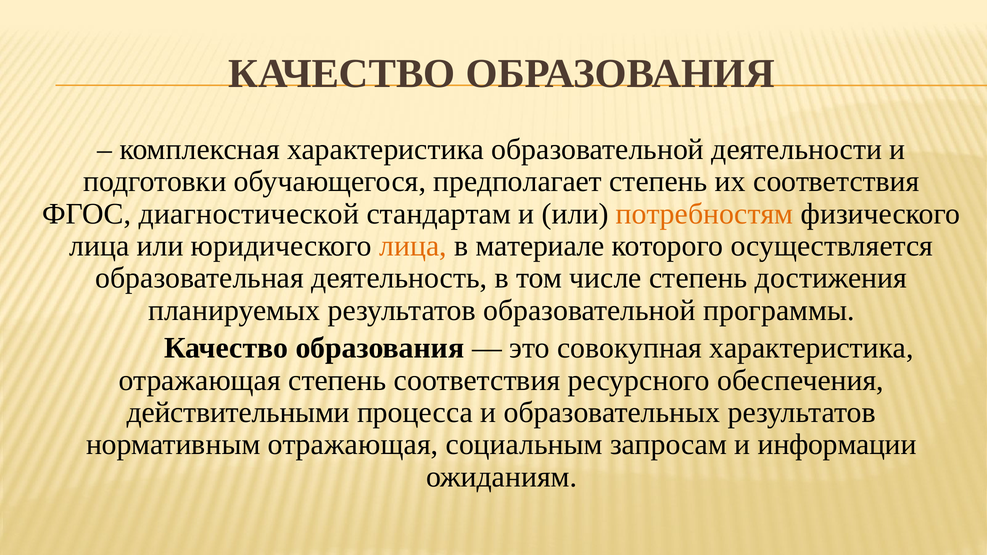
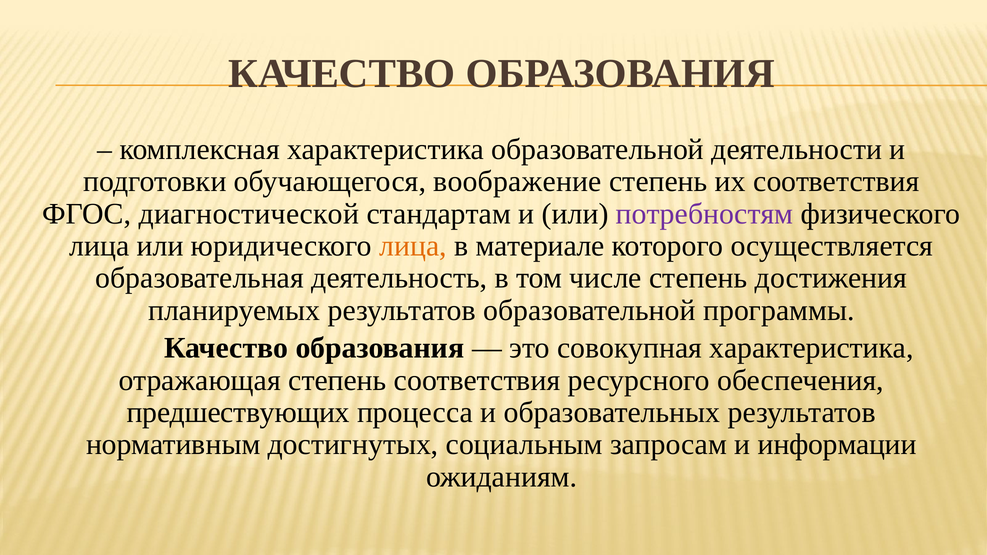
предполагает: предполагает -> воображение (518, 182)
потребностям colour: orange -> purple (705, 214)
действительными: действительными -> предшествующих (238, 413)
нормативным отражающая: отражающая -> достигнутых (353, 445)
